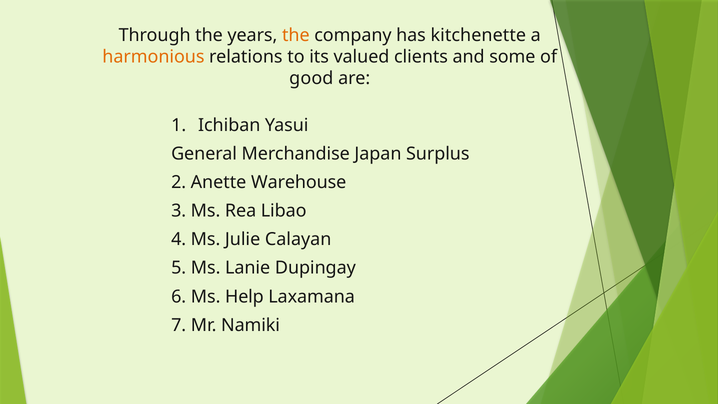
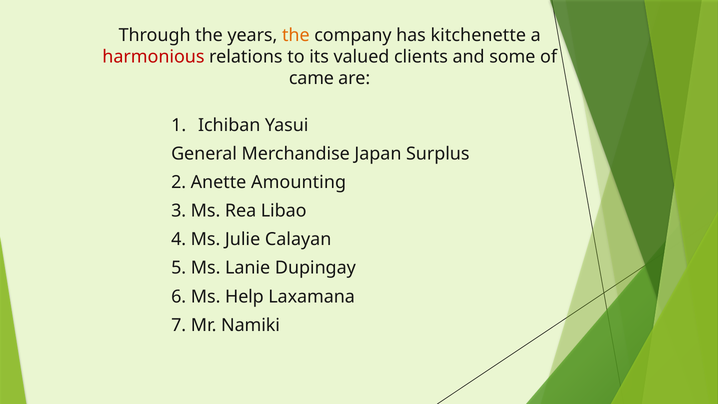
harmonious colour: orange -> red (153, 57)
good: good -> came (311, 78)
Warehouse: Warehouse -> Amounting (299, 182)
